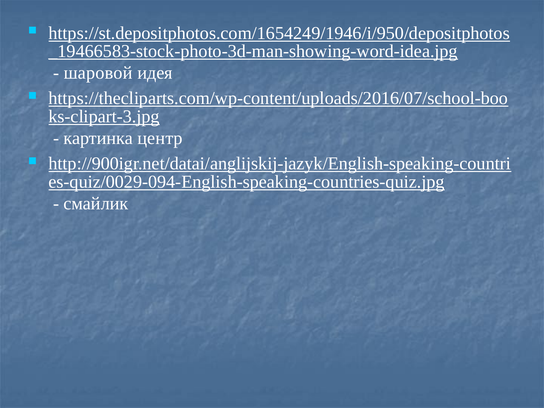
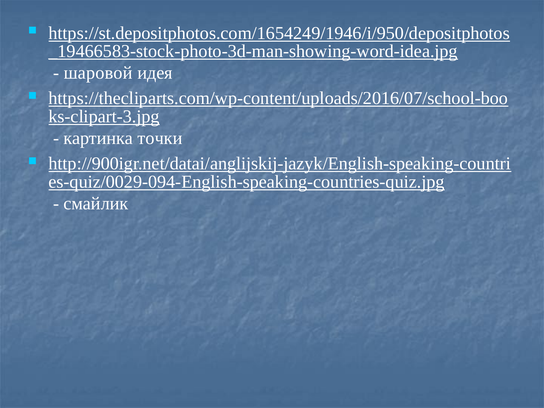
центр: центр -> точки (160, 138)
